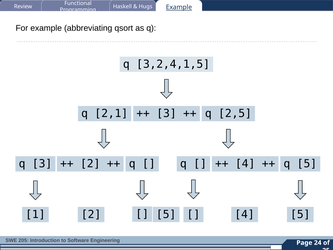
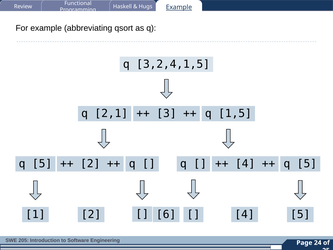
2,5: 2,5 -> 1,5 (235, 113)
3: 3 -> 5 (42, 164)
5: 5 -> 6 (166, 214)
